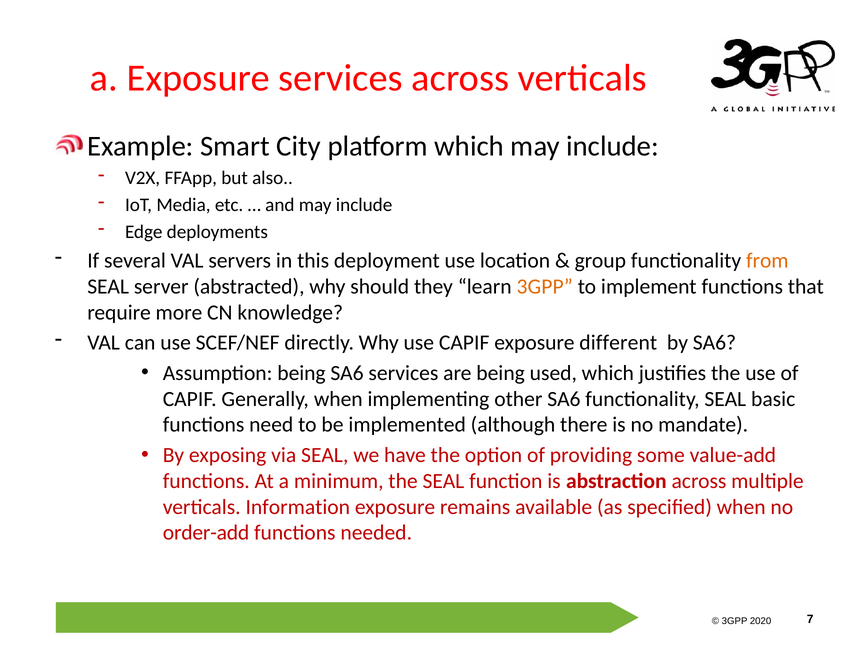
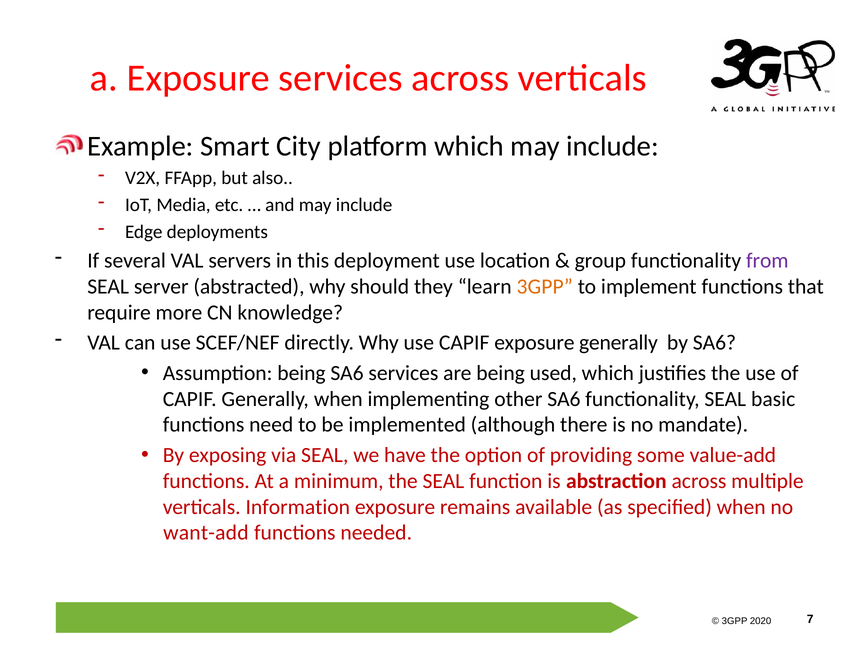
from colour: orange -> purple (767, 261)
exposure different: different -> generally (618, 343)
order-add: order-add -> want-add (206, 533)
